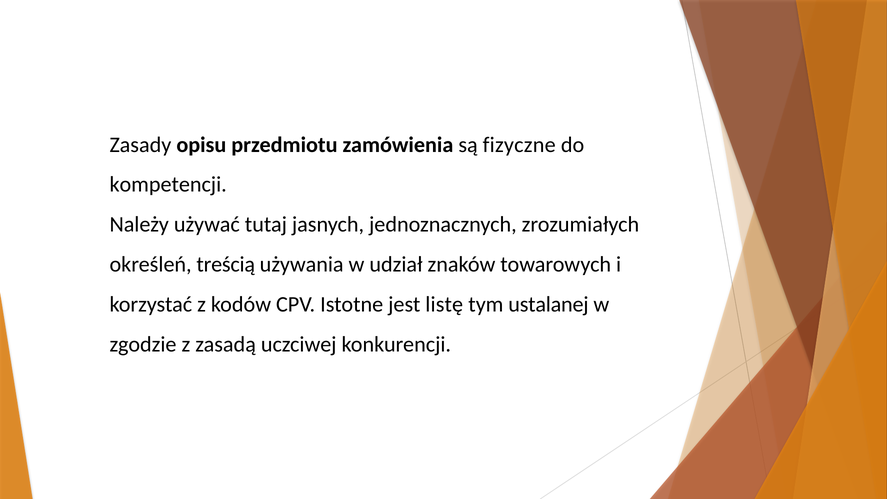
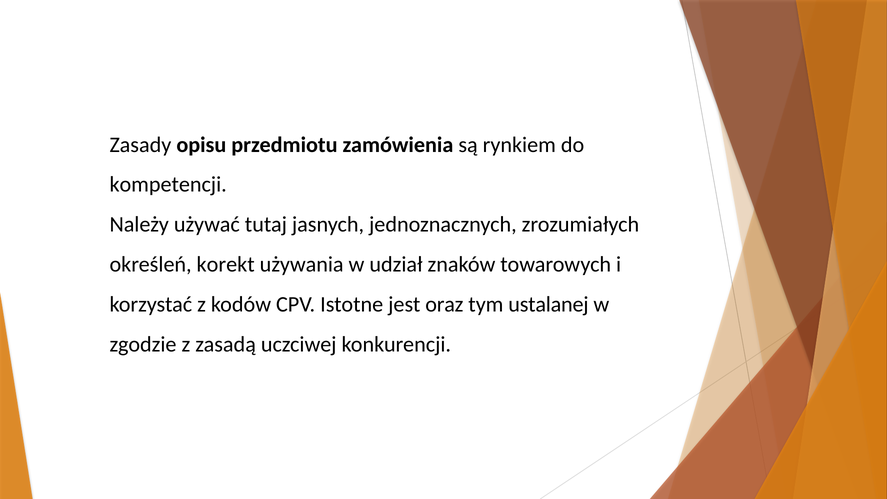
fizyczne: fizyczne -> rynkiem (519, 145)
treścią: treścią -> korekt (226, 264)
listę: listę -> oraz (444, 304)
